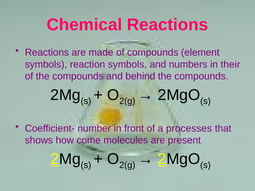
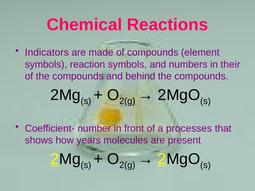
Reactions: Reactions -> Indicators (47, 53)
come: come -> years (89, 140)
